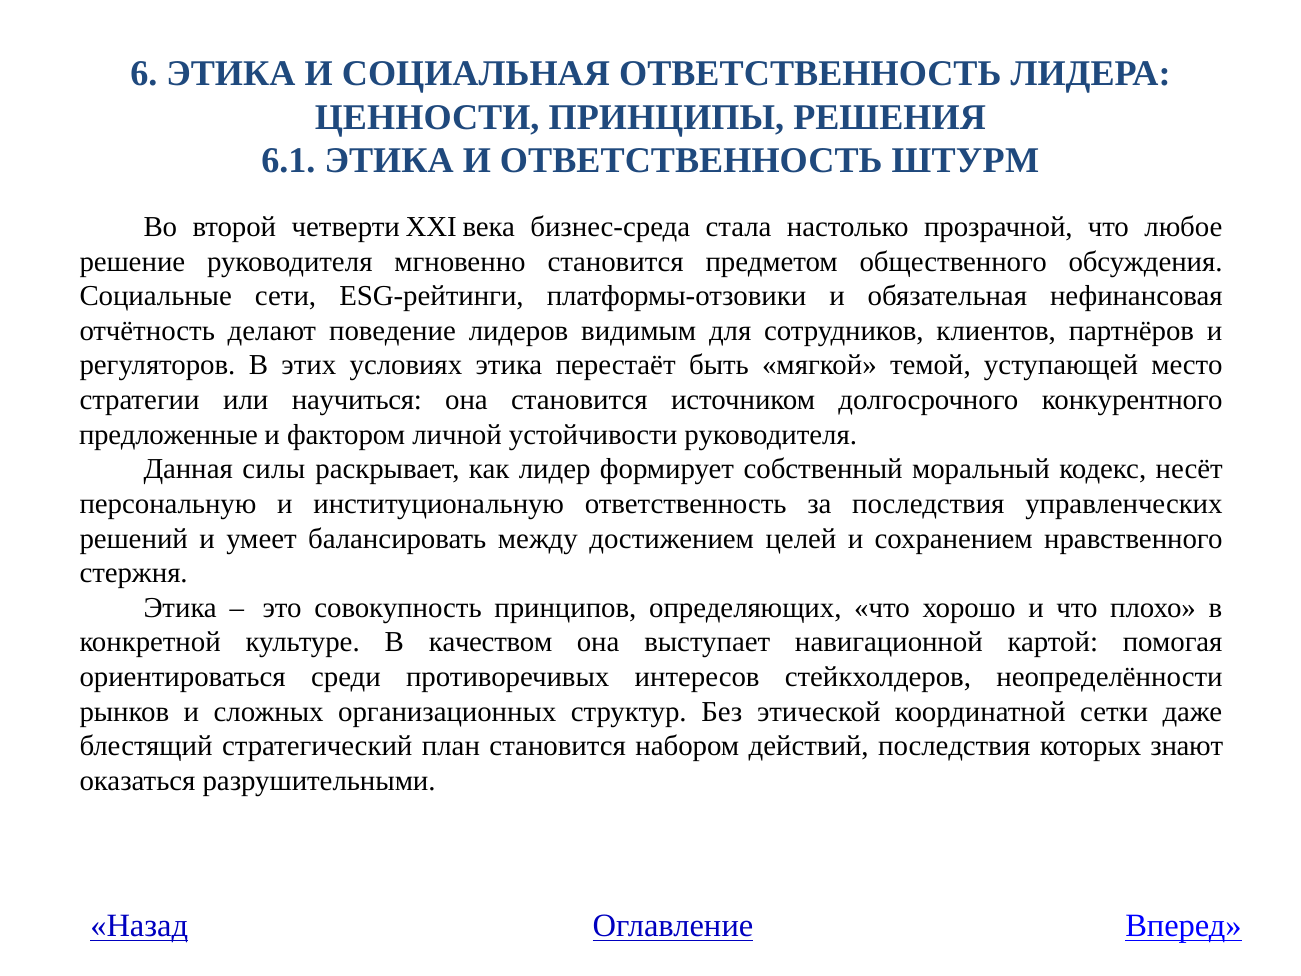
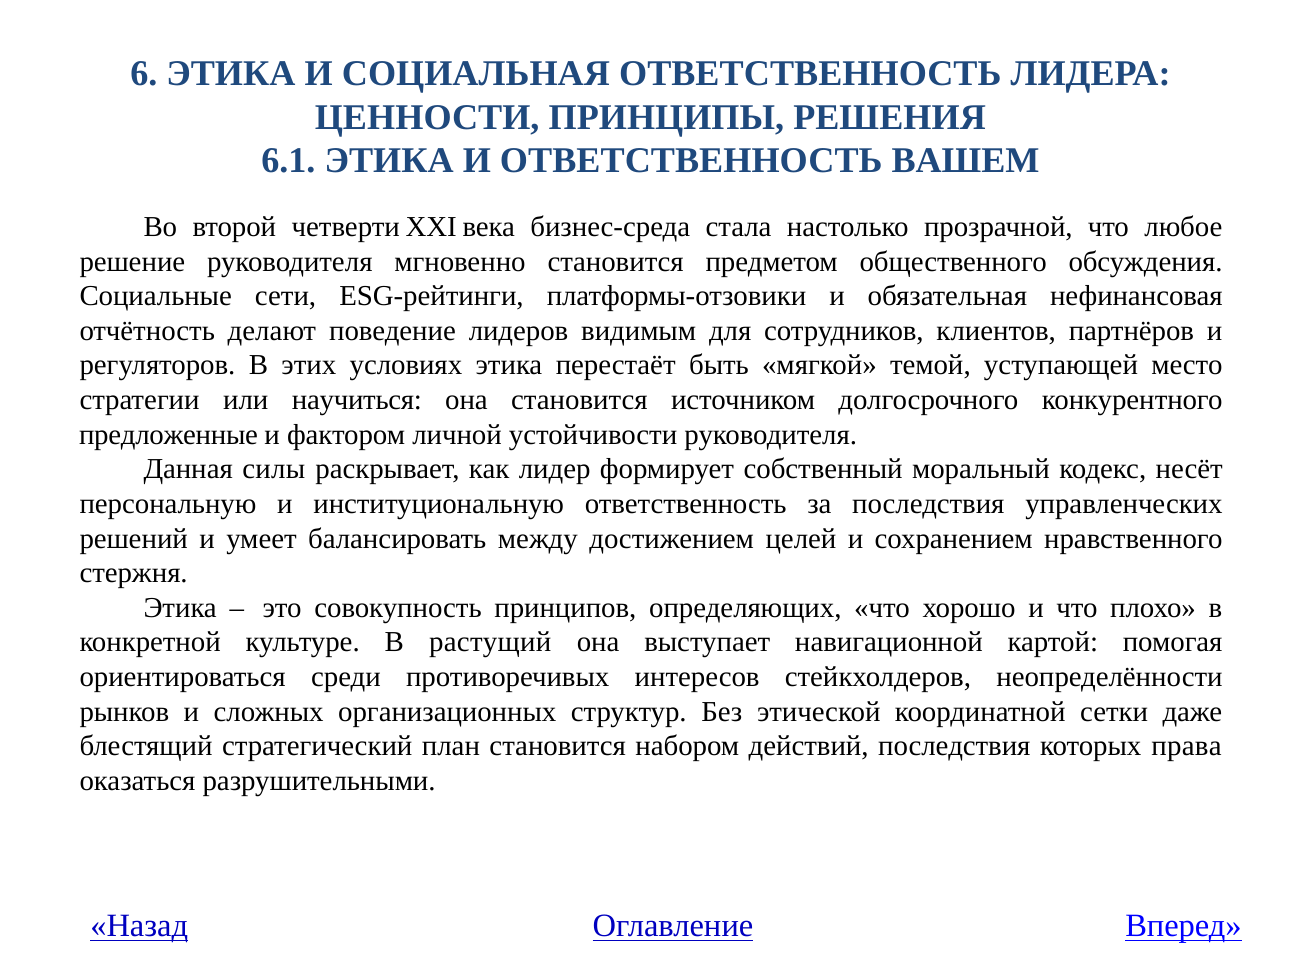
ШТУРМ: ШТУРМ -> ВАШЕМ (965, 161)
качеством: качеством -> растущий (490, 642)
знают: знают -> права (1186, 746)
